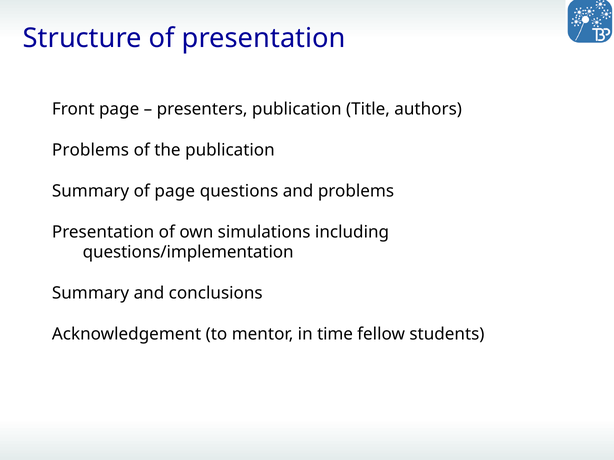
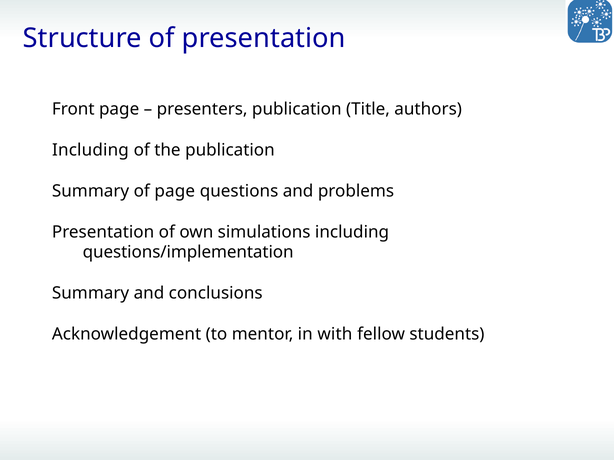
Problems: Problems -> Including (90, 150)
time: time -> with (335, 335)
